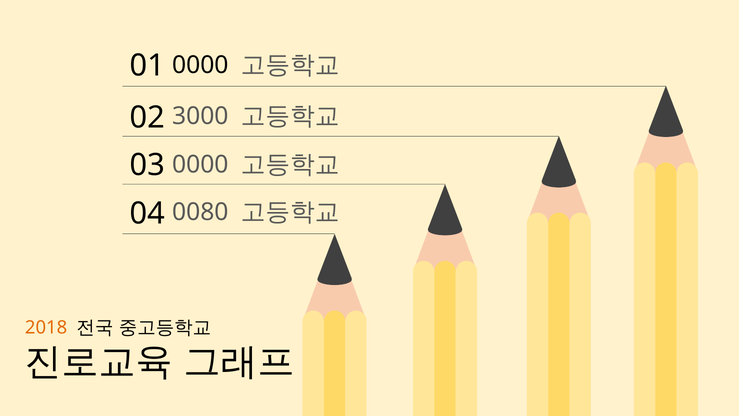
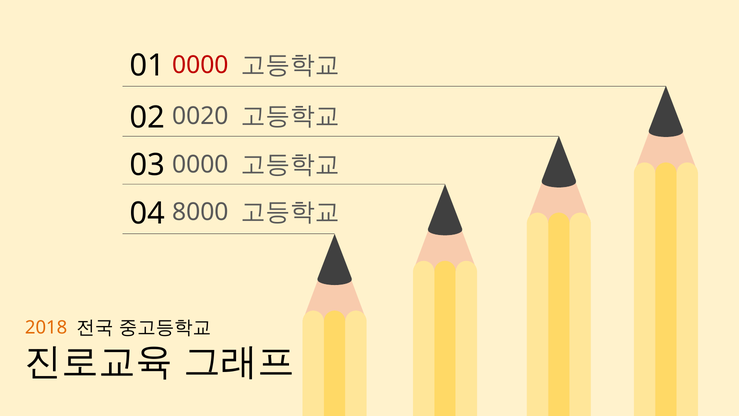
0000 colour: black -> red (200, 65)
3000: 3000 -> 0020 (200, 116)
0080: 0080 -> 8000 (200, 212)
